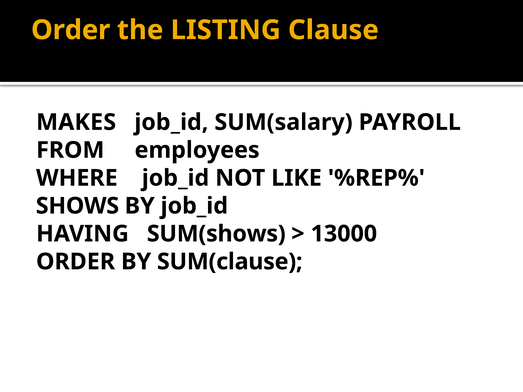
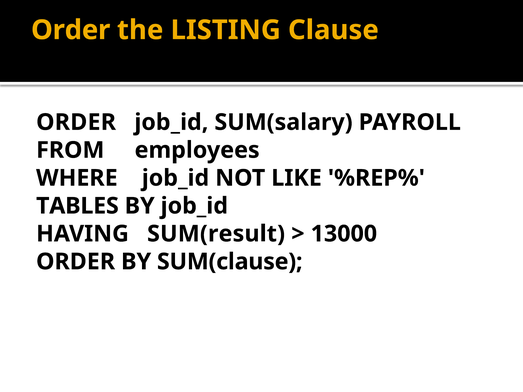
MAKES: MAKES -> ORDER (76, 122)
SHOWS: SHOWS -> TABLES (77, 206)
SUM(shows: SUM(shows -> SUM(result (216, 234)
